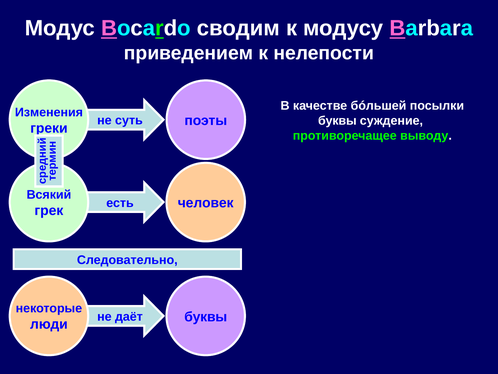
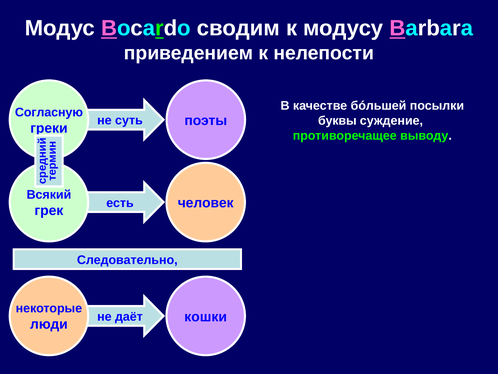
Изменения: Изменения -> Согласную (49, 112)
буквы: буквы -> кошки (206, 316)
